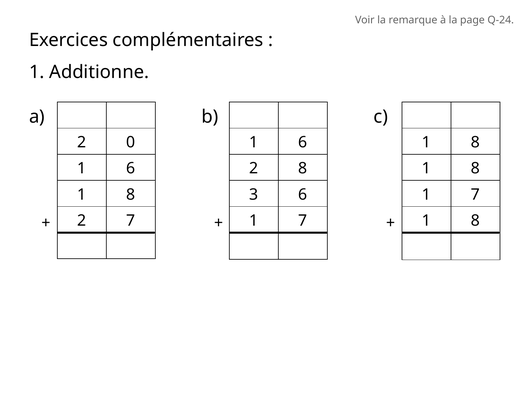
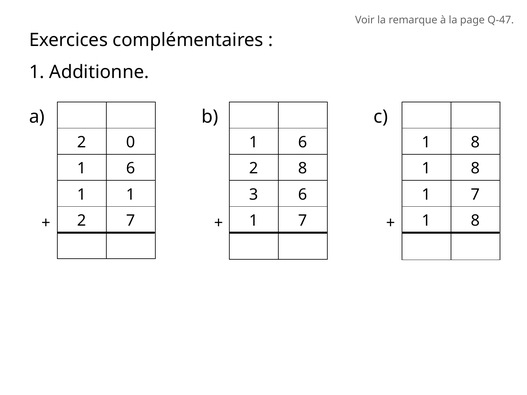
Q-24: Q-24 -> Q-47 (501, 20)
8: 8 -> 1 (131, 195)
